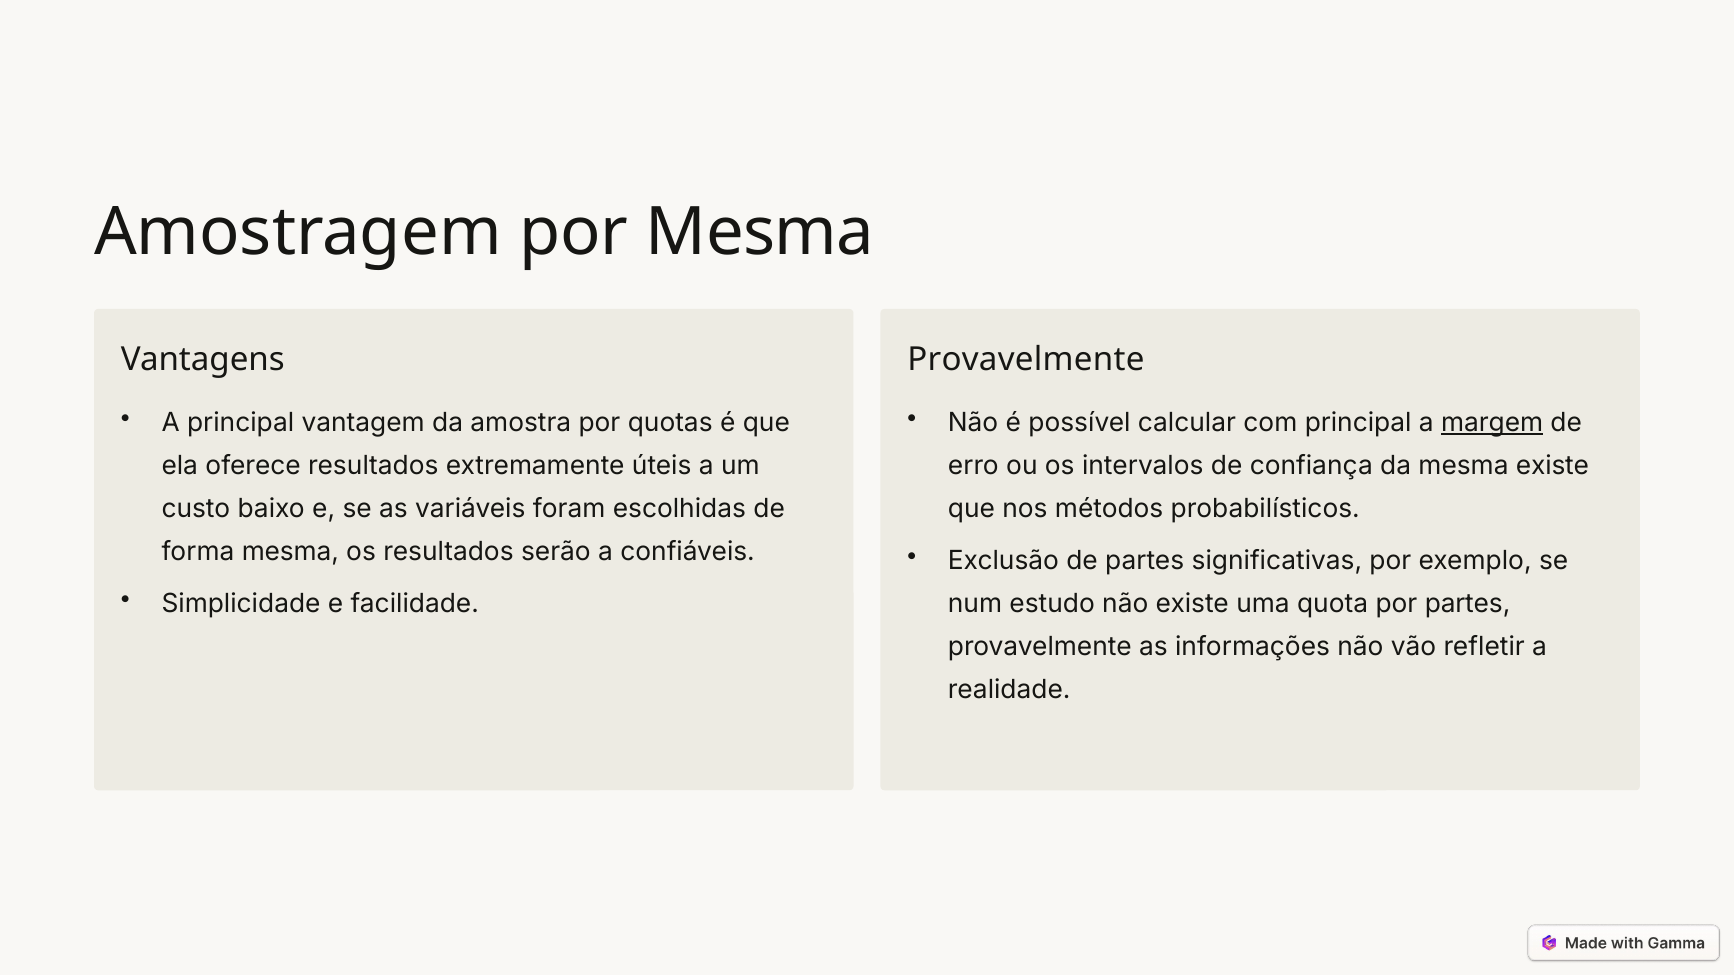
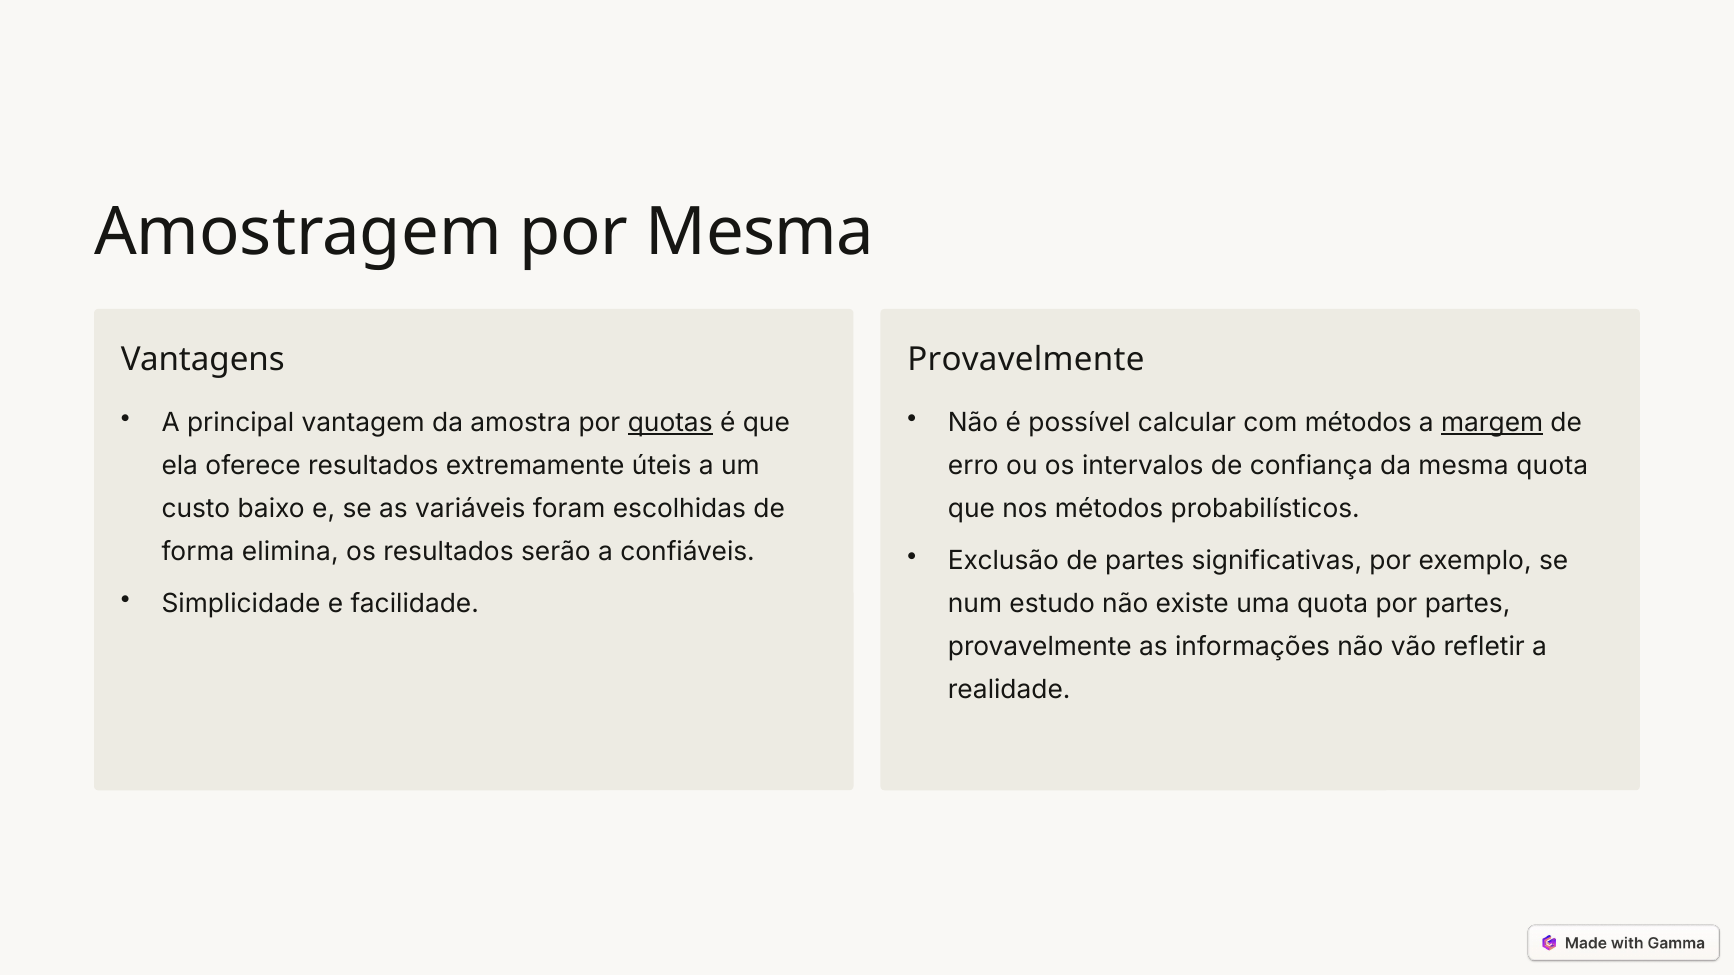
quotas underline: none -> present (670, 423)
com principal: principal -> métodos (1358, 423)
mesma existe: existe -> quota (1552, 466)
forma mesma: mesma -> elimina (290, 552)
